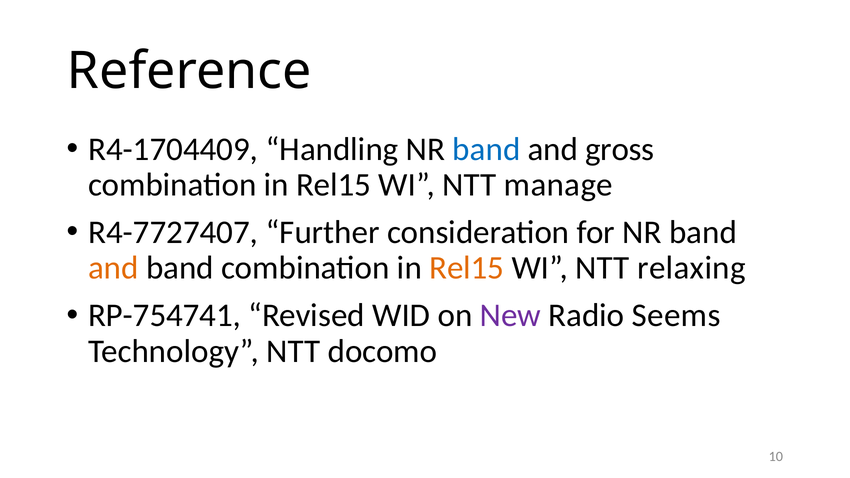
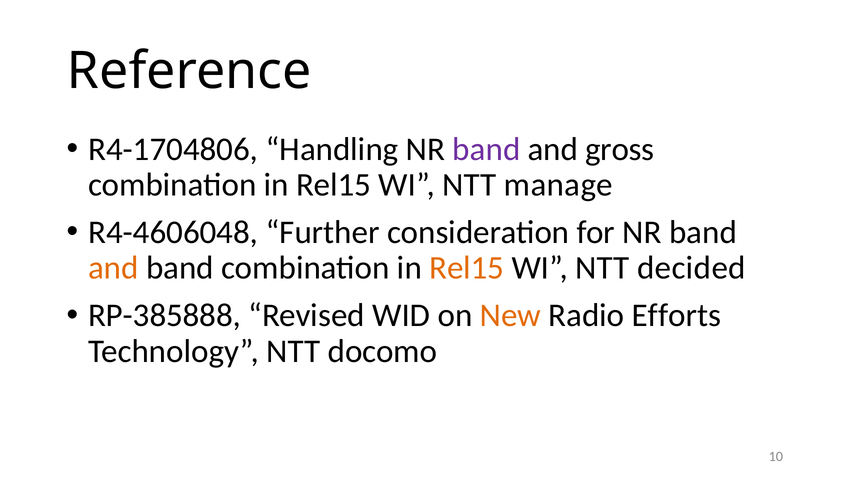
R4-1704409: R4-1704409 -> R4-1704806 (173, 149)
band colour: blue -> purple (486, 149)
R4-7727407: R4-7727407 -> R4-4606048 (173, 232)
relaxing: relaxing -> decided (691, 268)
RP-754741: RP-754741 -> RP-385888 (165, 316)
New colour: purple -> orange (510, 316)
Seems: Seems -> Efforts (676, 316)
